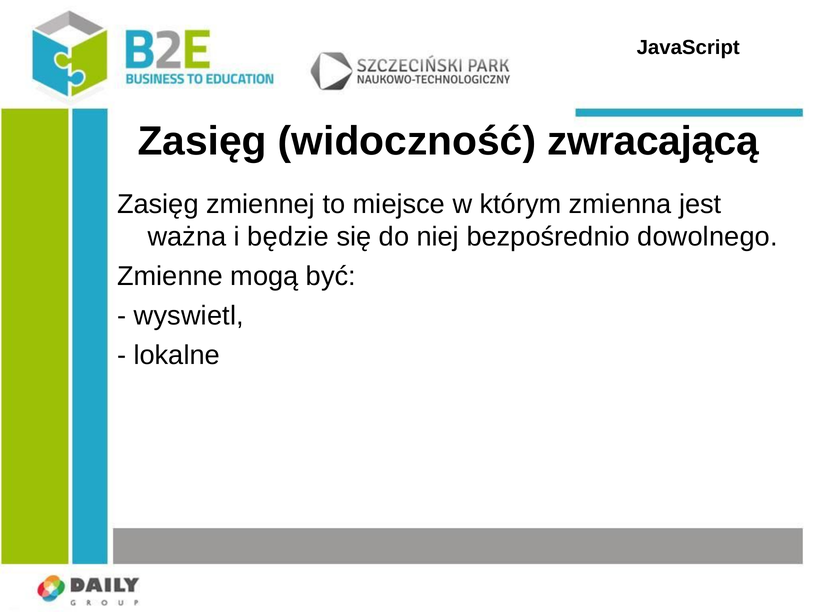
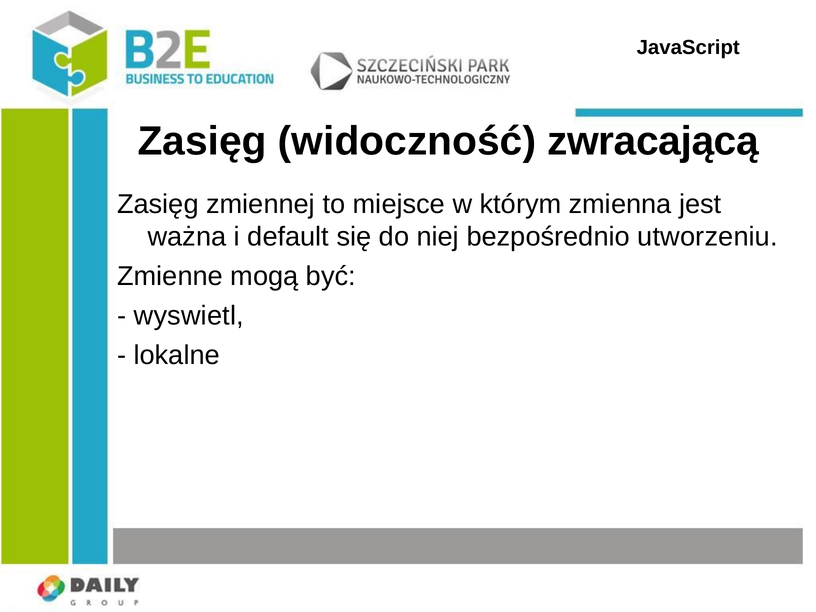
będzie: będzie -> default (288, 237)
dowolnego: dowolnego -> utworzeniu (708, 237)
